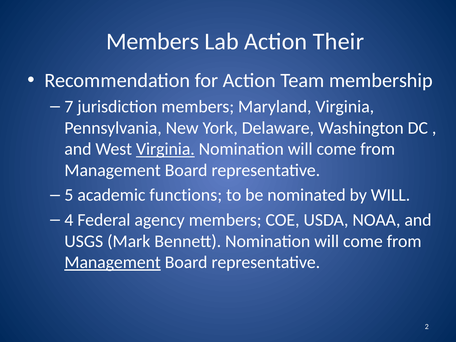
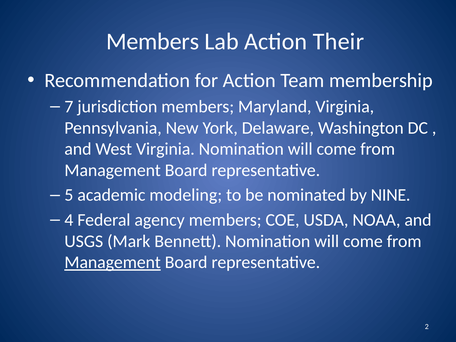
Virginia underline: present -> none (165, 149)
functions: functions -> modeling (186, 195)
by WILL: WILL -> NINE (391, 195)
